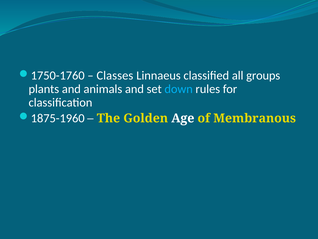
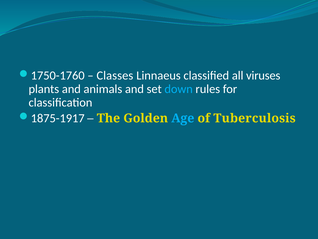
groups: groups -> viruses (263, 75)
1875-1960: 1875-1960 -> 1875-1917 (58, 118)
Age colour: white -> light blue (183, 118)
Membranous: Membranous -> Tuberculosis (254, 118)
